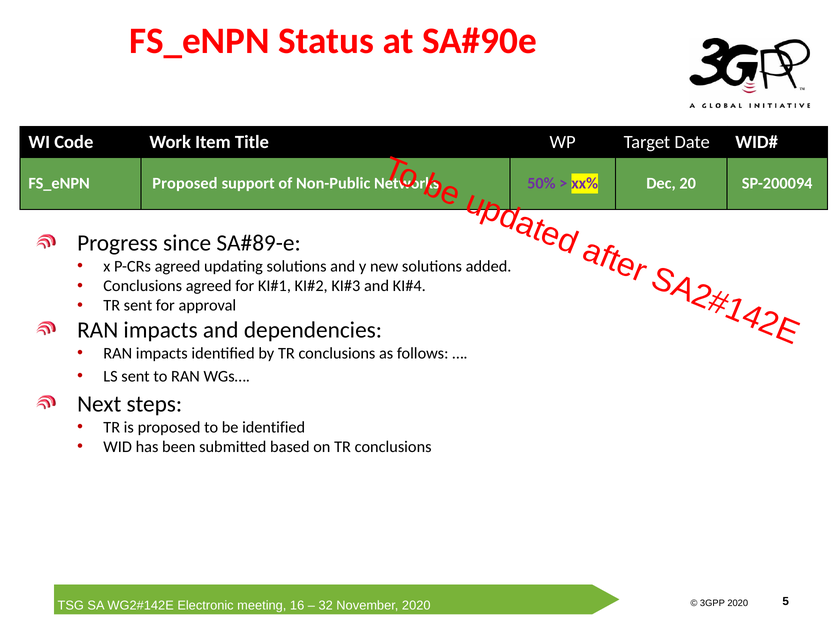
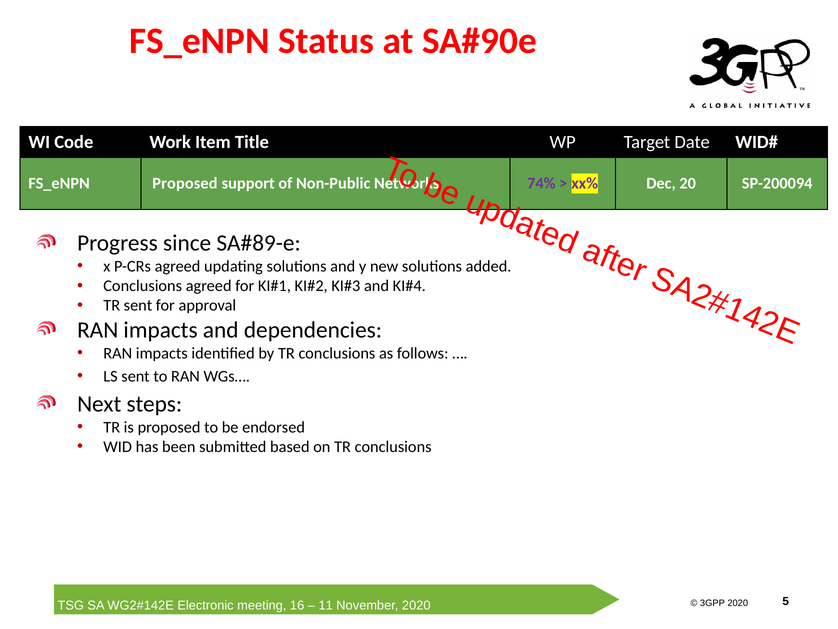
50%: 50% -> 74% (541, 183)
be identified: identified -> endorsed (274, 427)
32: 32 -> 11 (326, 605)
